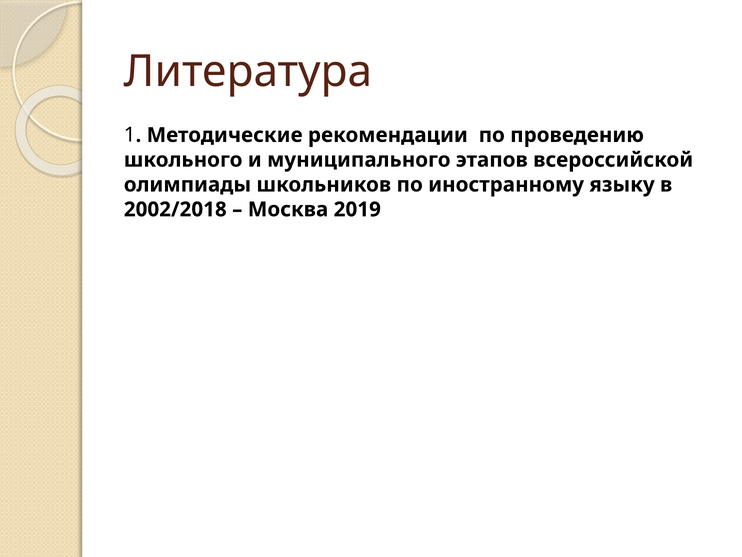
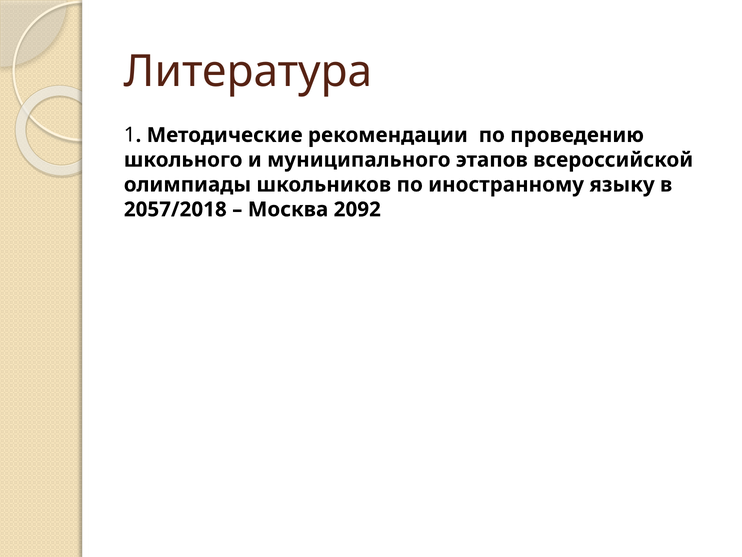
2002/2018: 2002/2018 -> 2057/2018 (175, 209)
2019: 2019 -> 2092 (357, 209)
